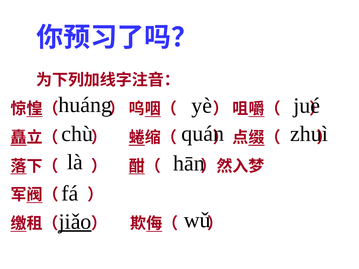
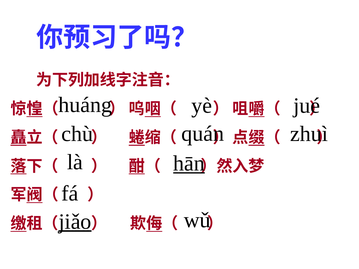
hān underline: none -> present (189, 164)
